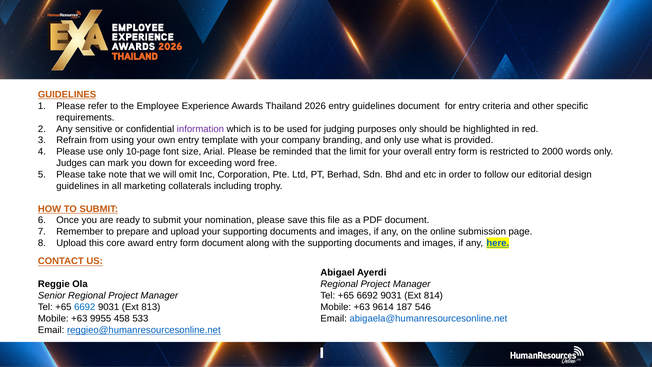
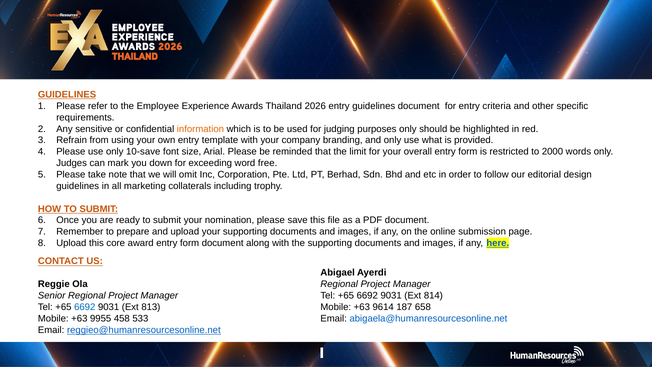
information colour: purple -> orange (200, 129)
10-page: 10-page -> 10-save (143, 152)
546: 546 -> 658 (423, 307)
